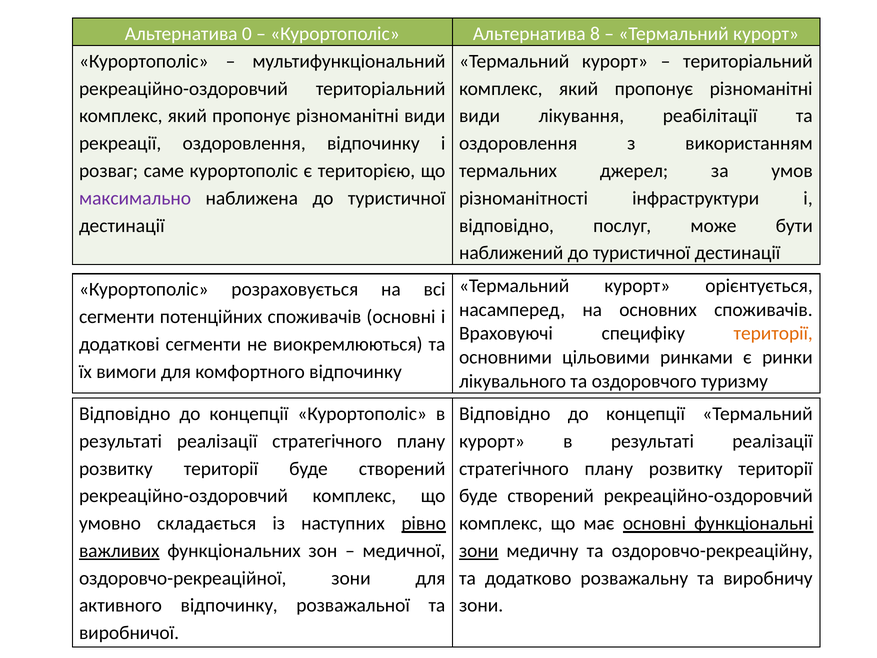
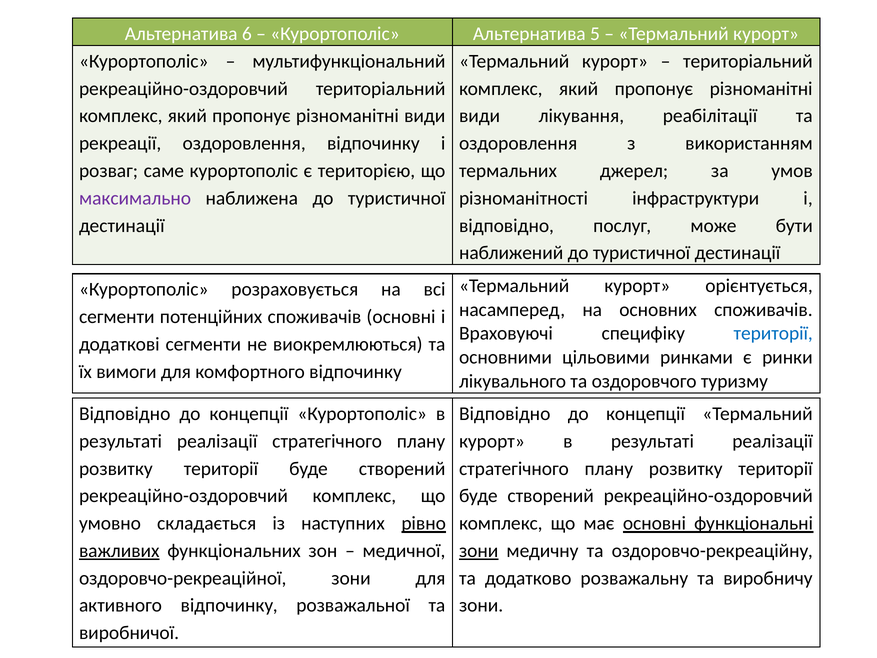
0: 0 -> 6 (247, 34)
8: 8 -> 5 (595, 34)
території colour: orange -> blue (773, 333)
